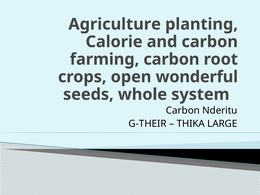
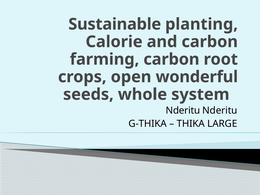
Agriculture: Agriculture -> Sustainable (115, 24)
Carbon: Carbon -> Nderitu (183, 111)
G-THEIR: G-THEIR -> G-THIKA (148, 124)
